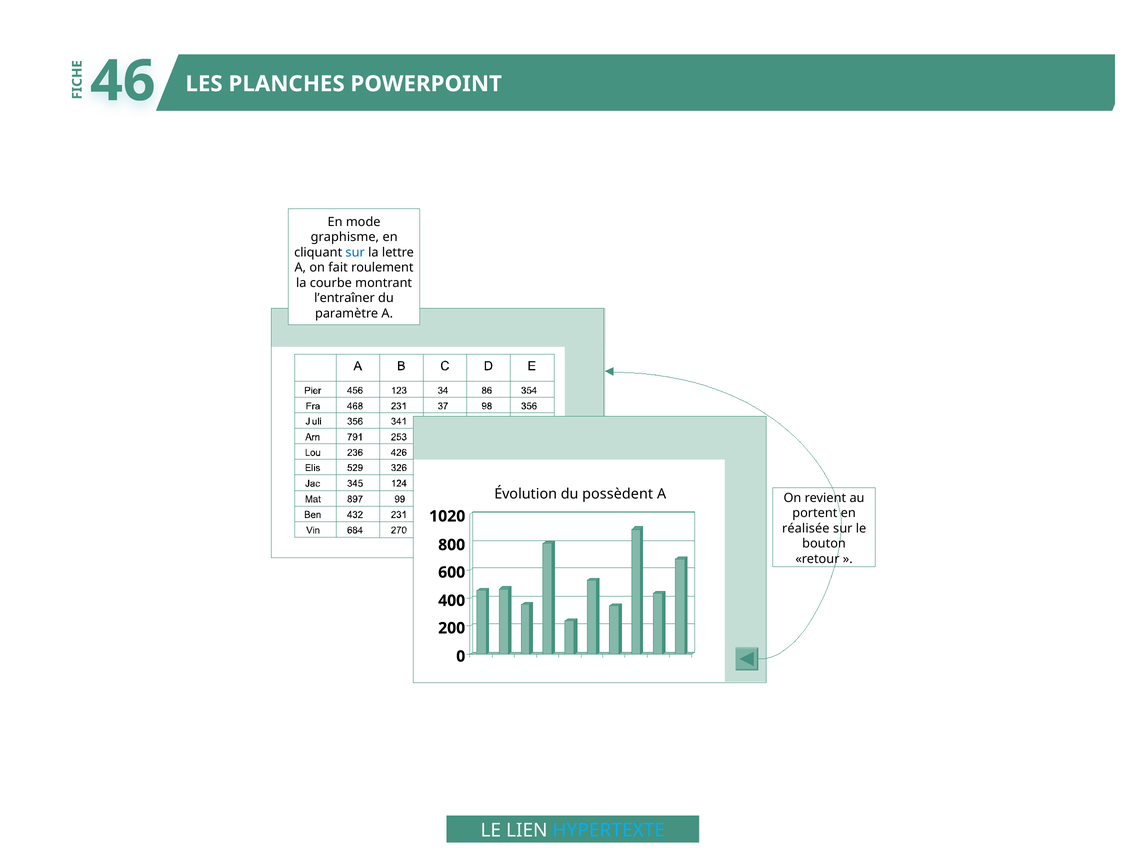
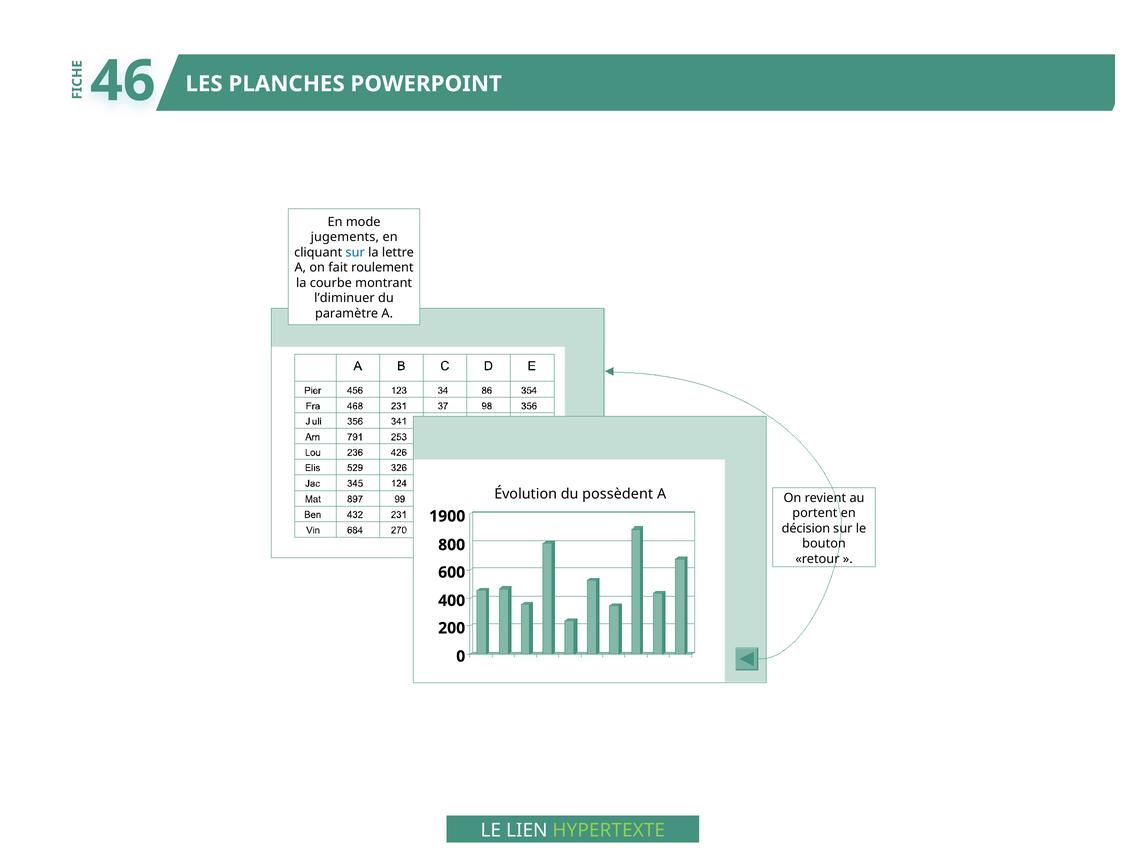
graphisme: graphisme -> jugements (345, 237)
l’entraîner: l’entraîner -> l’diminuer (344, 298)
1020: 1020 -> 1900 (447, 516)
réalisée: réalisée -> décision (806, 528)
HYPERTEXTE colour: light blue -> light green (609, 830)
